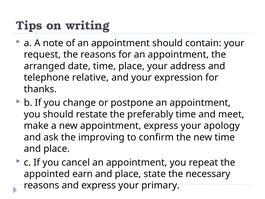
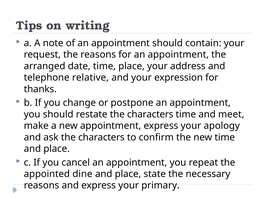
restate the preferably: preferably -> characters (150, 114)
ask the improving: improving -> characters (101, 137)
earn: earn -> dine (82, 174)
